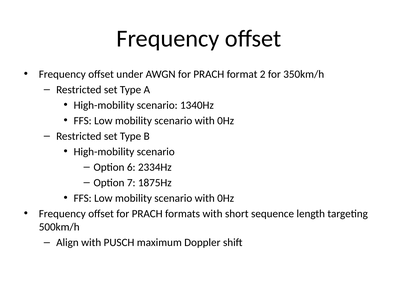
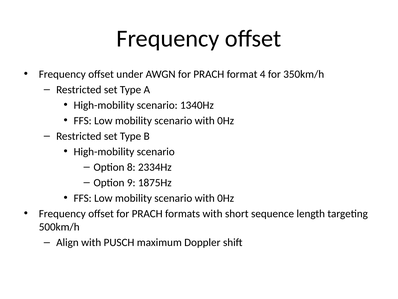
2: 2 -> 4 (263, 74)
6: 6 -> 8 (131, 167)
7: 7 -> 9 (131, 182)
